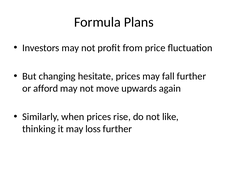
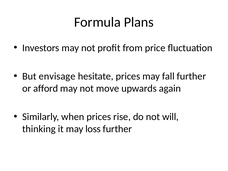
changing: changing -> envisage (57, 76)
like: like -> will (170, 117)
